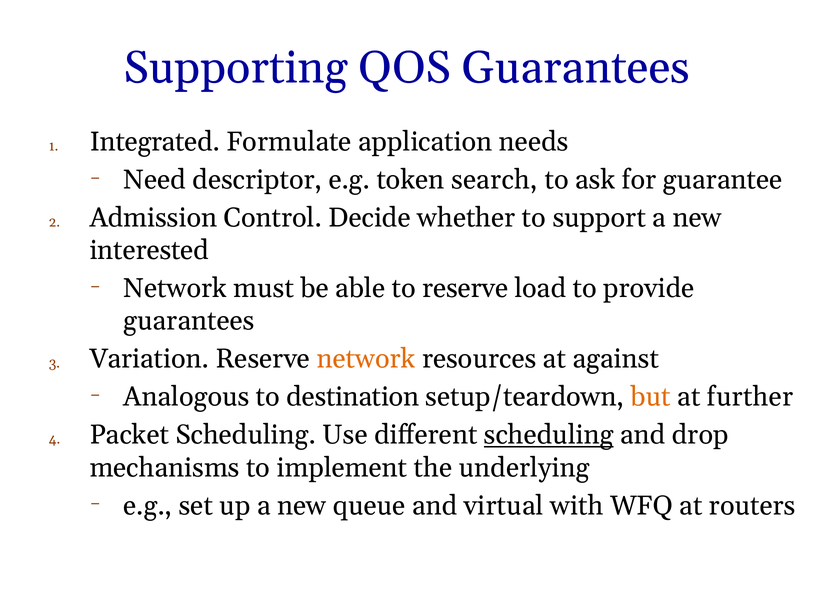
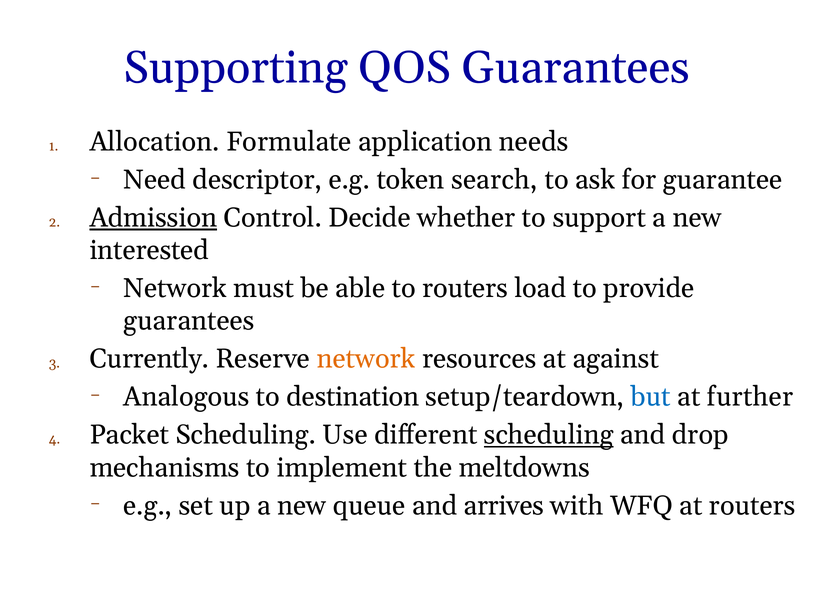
Integrated: Integrated -> Allocation (155, 142)
Admission underline: none -> present (153, 218)
to reserve: reserve -> routers (465, 288)
Variation: Variation -> Currently (149, 359)
but colour: orange -> blue (651, 397)
underlying: underlying -> meltdowns (524, 467)
virtual: virtual -> arrives (504, 505)
